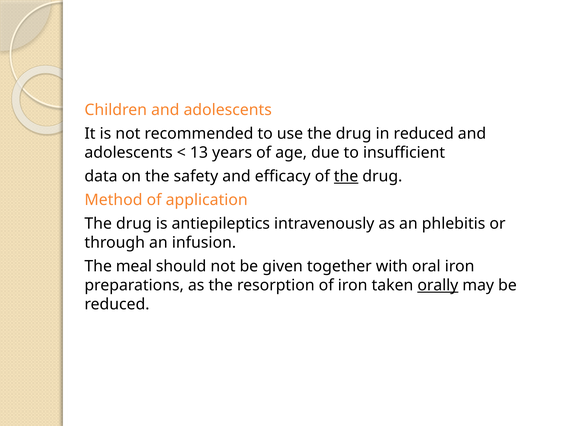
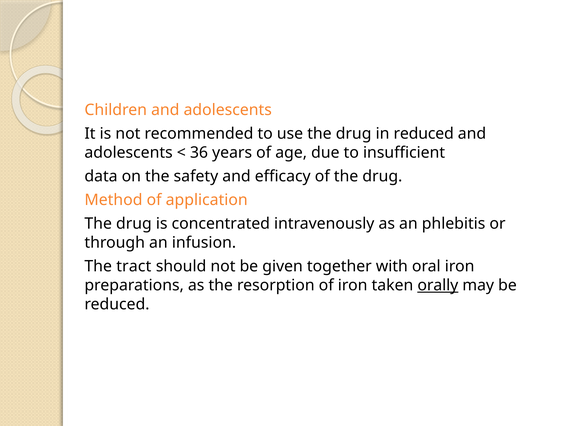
13: 13 -> 36 (199, 153)
the underline: present -> none (346, 176)
antiepileptics: antiepileptics -> concentrated (221, 224)
meal: meal -> tract (134, 266)
